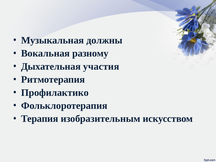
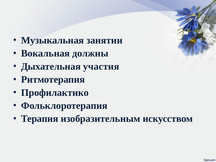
должны: должны -> занятии (104, 40)
разному: разному -> должны (90, 53)
